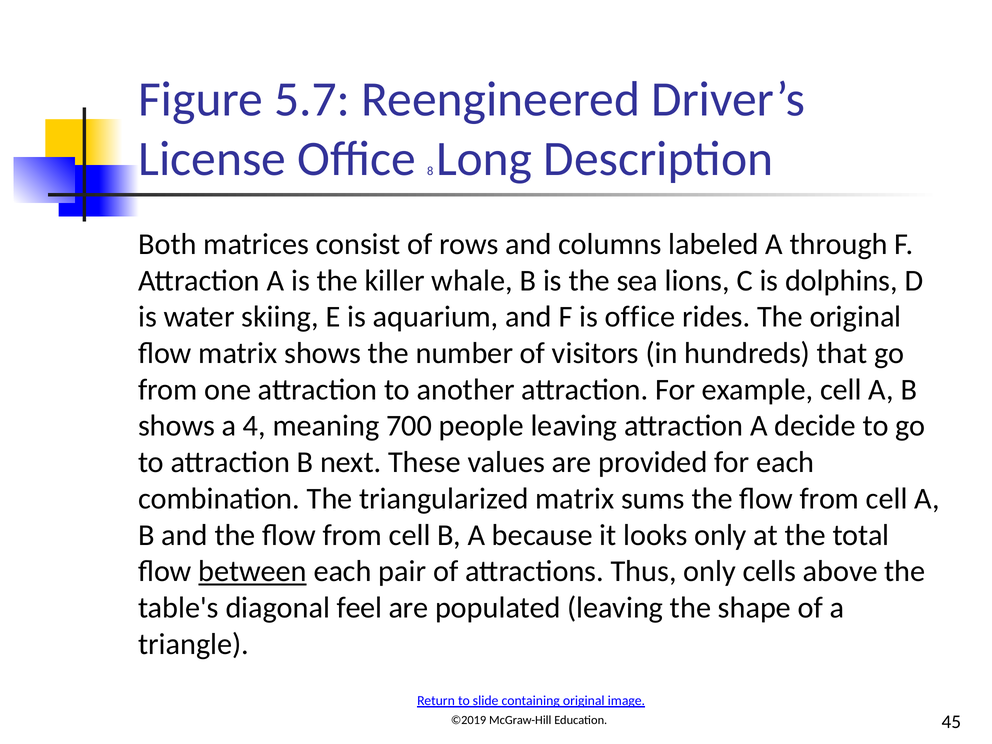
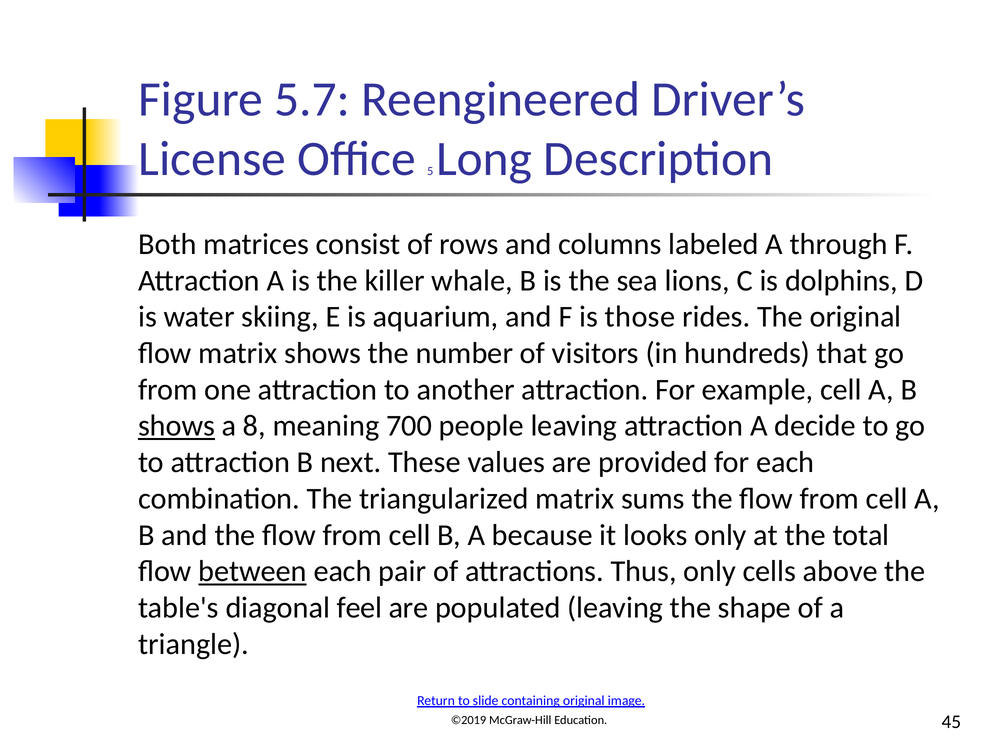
8: 8 -> 5 (430, 171)
is office: office -> those (640, 317)
shows underline: none -> present (177, 426)
4: 4 -> 8 (254, 426)
